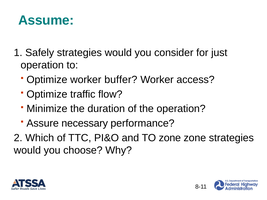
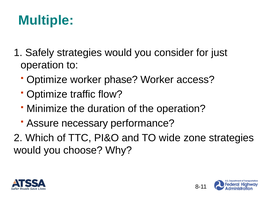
Assume: Assume -> Multiple (46, 20)
buffer: buffer -> phase (121, 80)
TO zone: zone -> wide (170, 138)
